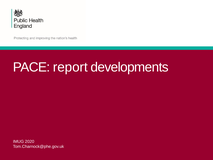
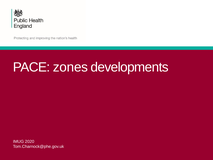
report: report -> zones (70, 67)
